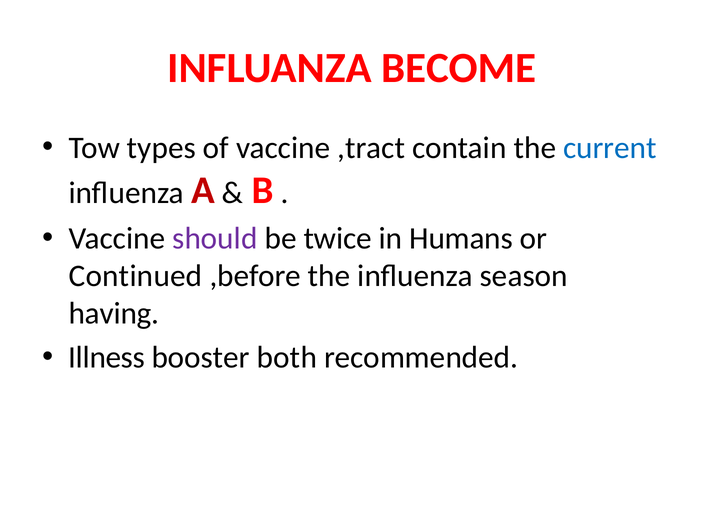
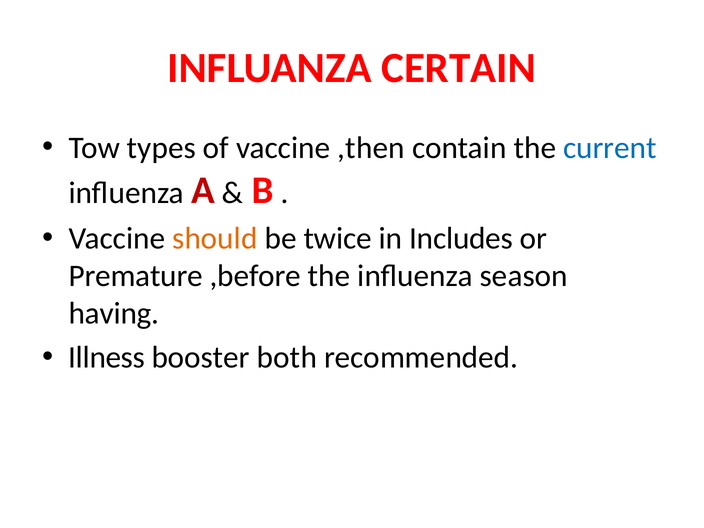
BECOME: BECOME -> CERTAIN (459, 68)
,tract: ,tract -> ,then (371, 148)
should colour: purple -> orange (215, 238)
Humans: Humans -> Includes (461, 238)
Continued: Continued -> Premature (136, 276)
